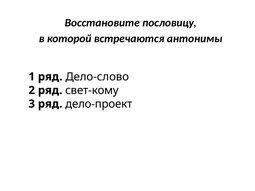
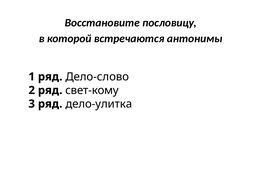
дело-проект: дело-проект -> дело-улитка (99, 104)
